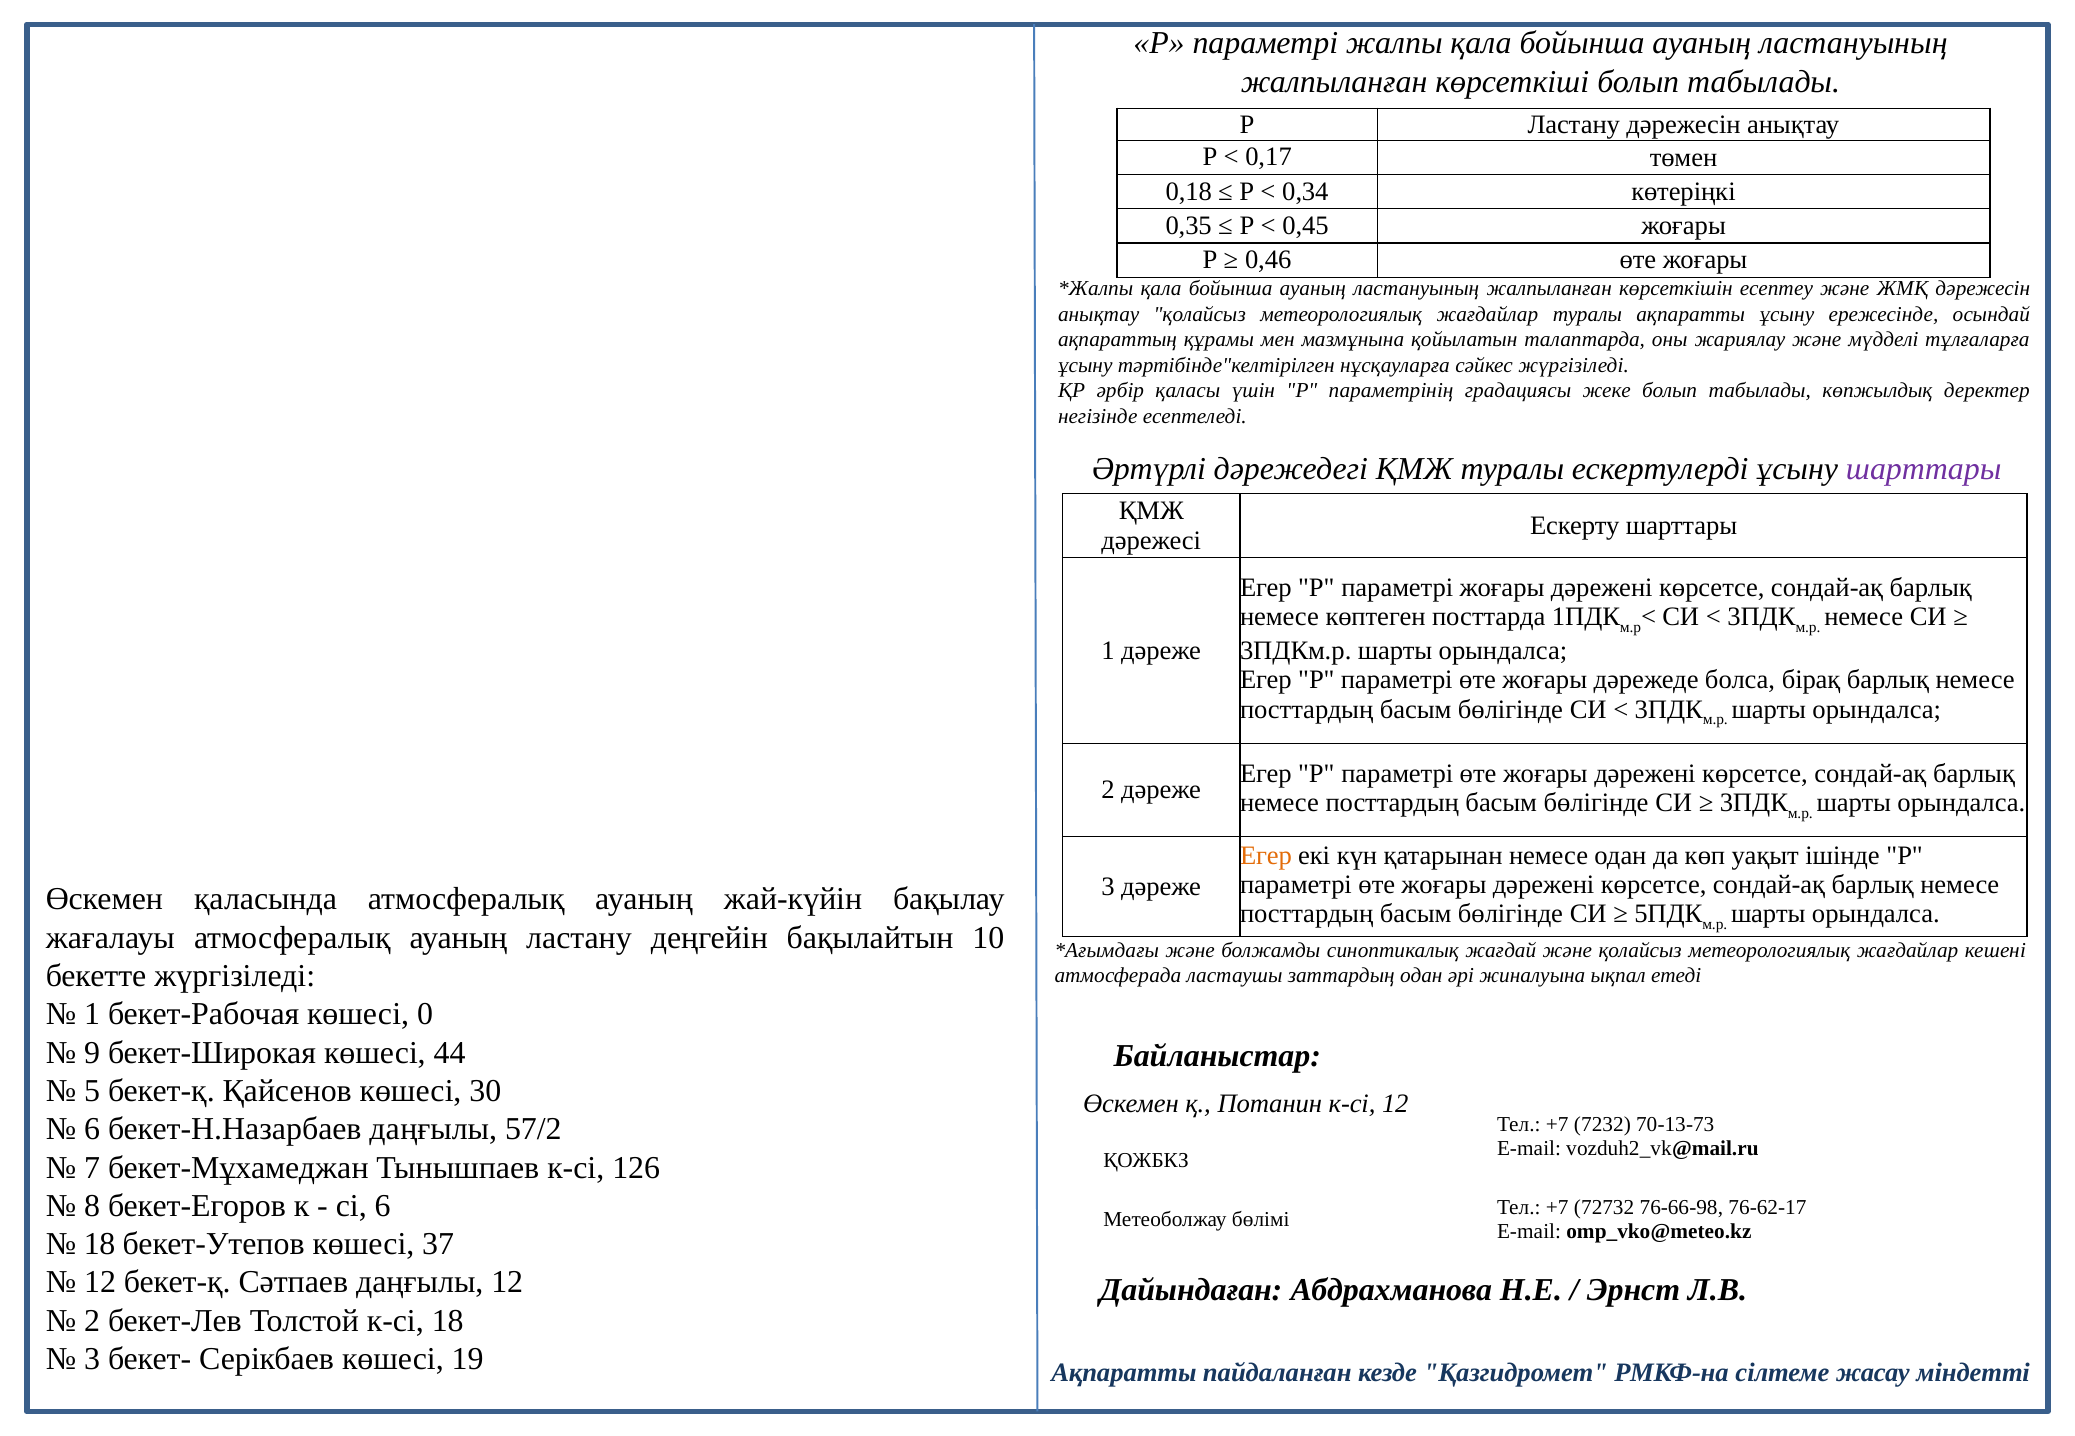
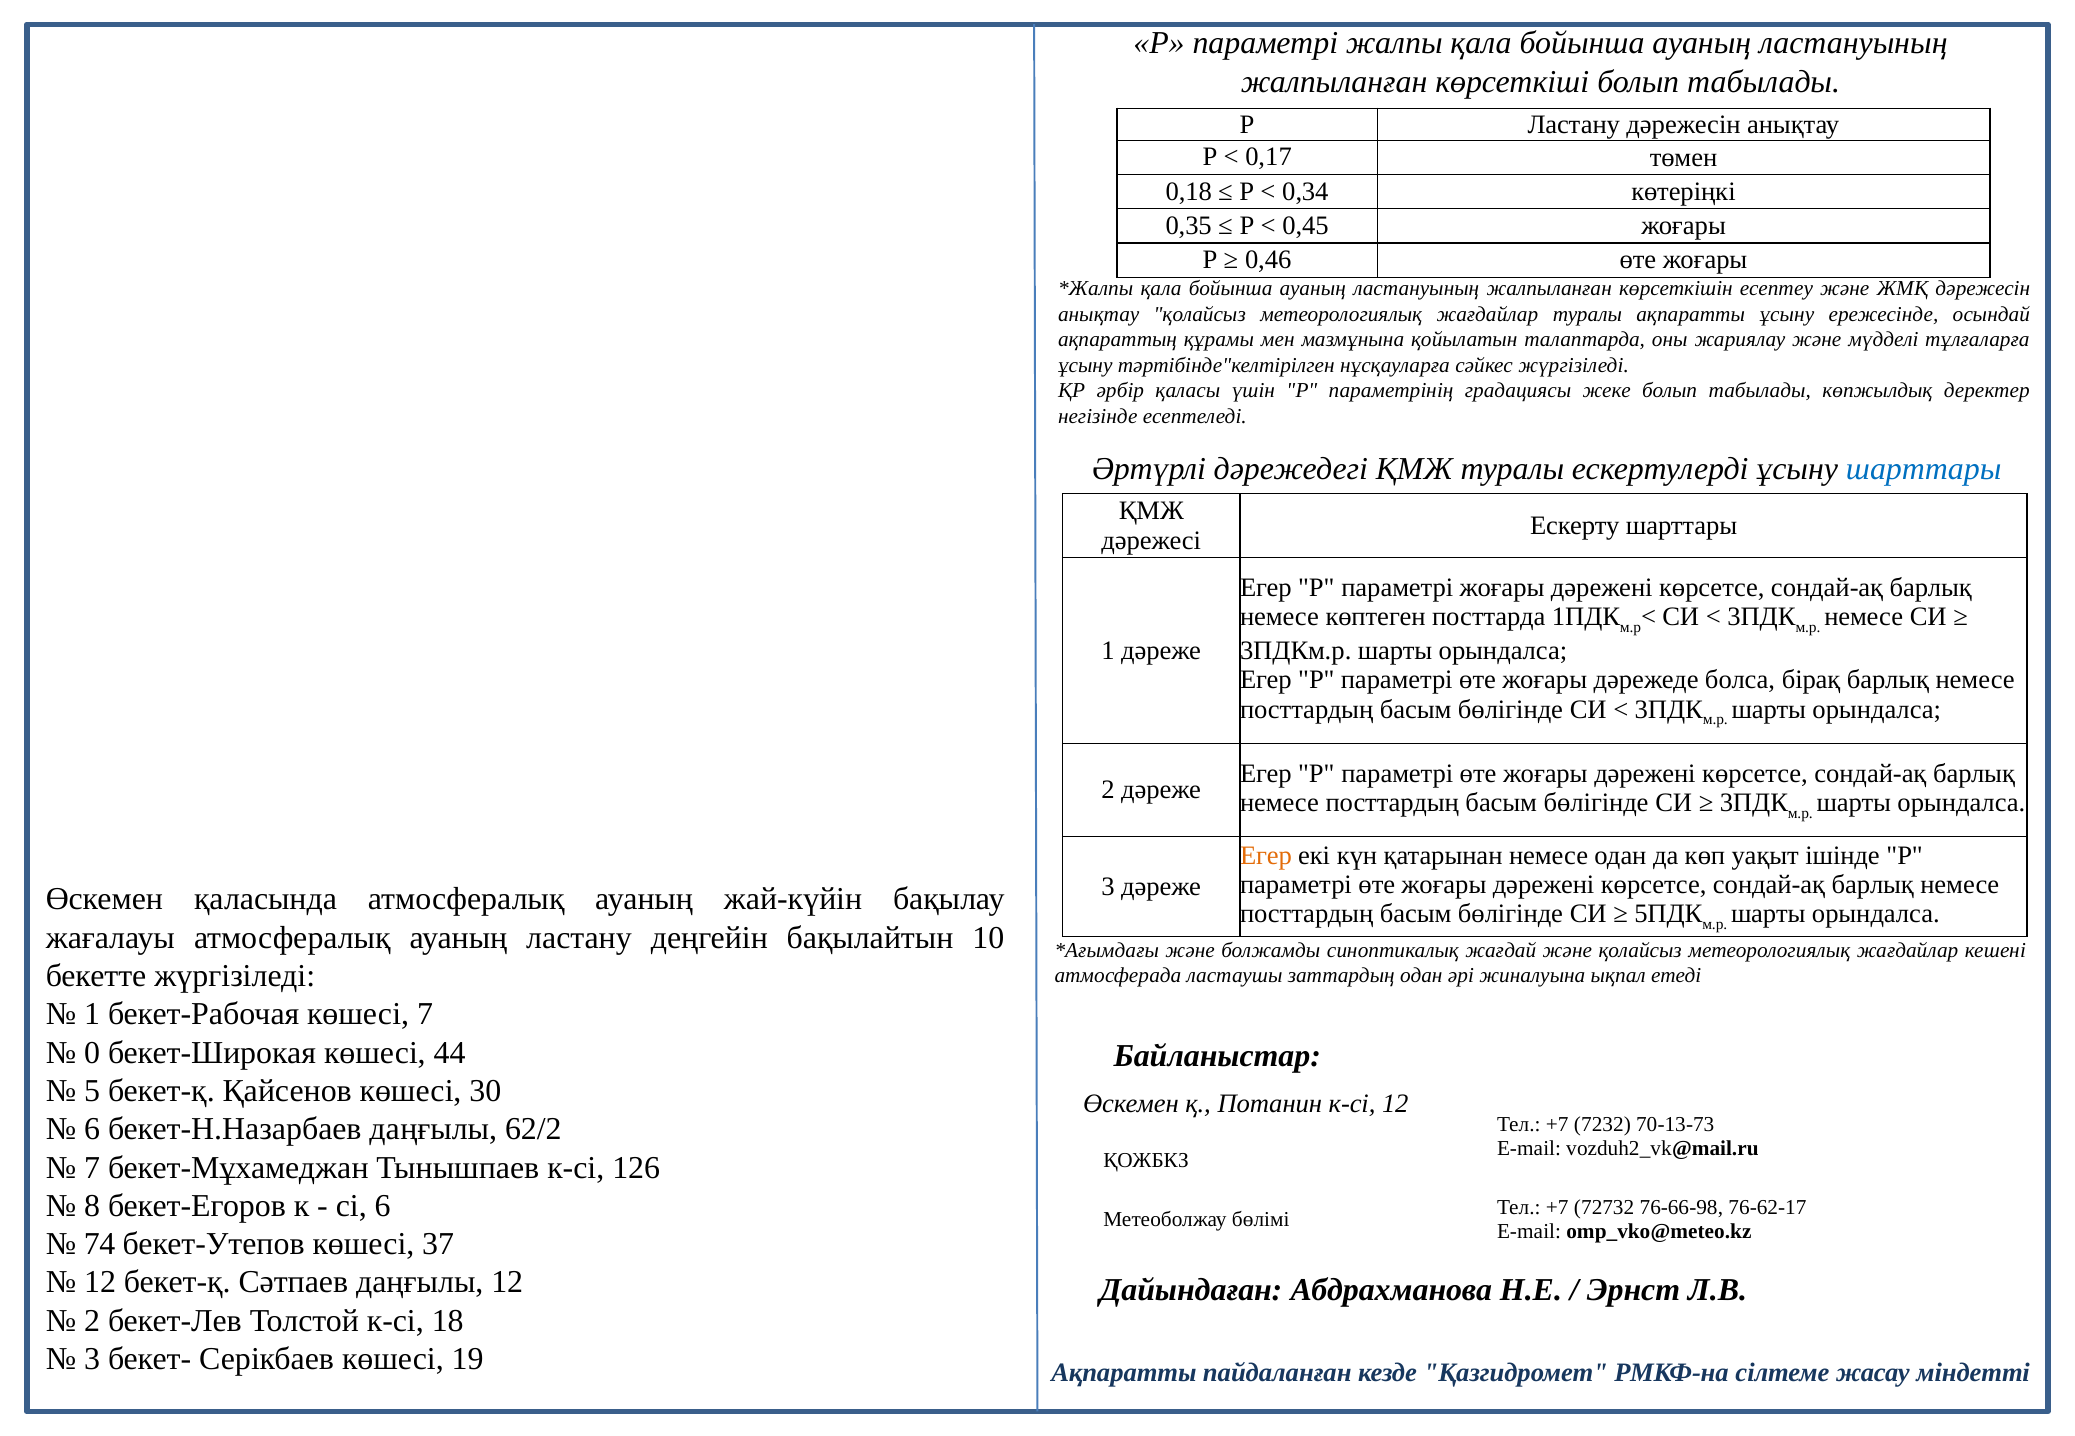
шарттары colour: purple -> blue (1924, 470)
көшесі 0: 0 -> 7 (425, 1015)
9: 9 -> 0 (92, 1053)
57/2: 57/2 -> 62/2 (533, 1130)
18: 18 -> 74 (100, 1245)
